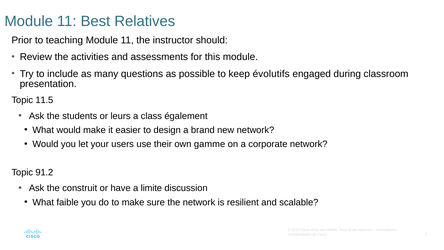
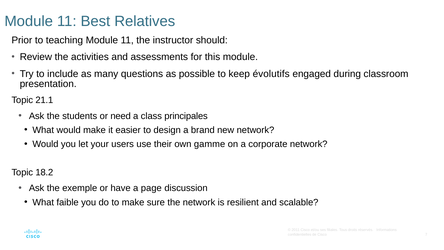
11.5: 11.5 -> 21.1 (44, 100)
leurs: leurs -> need (121, 116)
également: également -> principales (186, 116)
91.2: 91.2 -> 18.2 (44, 172)
construit: construit -> exemple (80, 188)
limite: limite -> page (151, 188)
